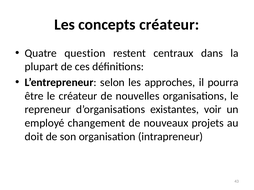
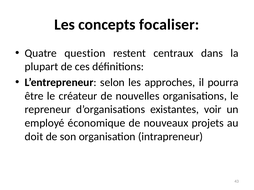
concepts créateur: créateur -> focaliser (169, 25)
changement: changement -> économique (97, 123)
